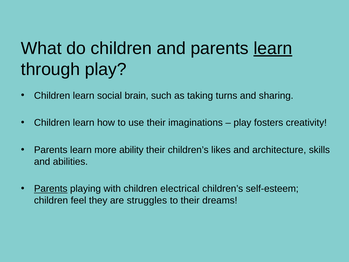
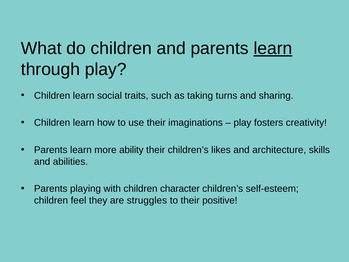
brain: brain -> traits (136, 95)
Parents underline: present -> none (51, 189)
electrical: electrical -> character (180, 189)
dreams: dreams -> positive (220, 200)
